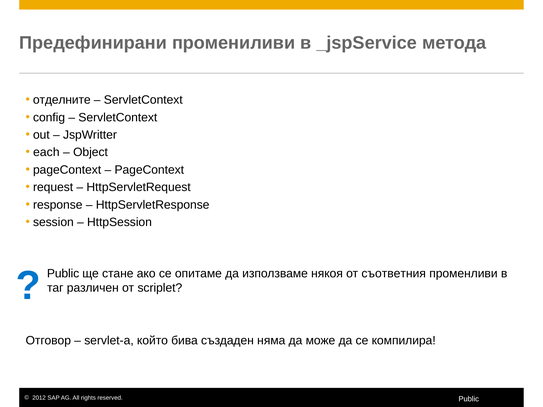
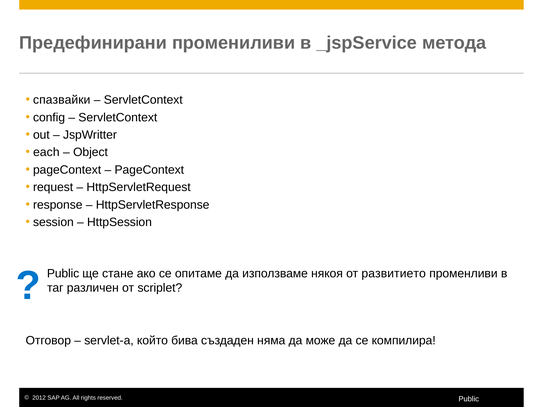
отделните: отделните -> спазвайки (62, 100)
съответния: съответния -> развитието (394, 274)
